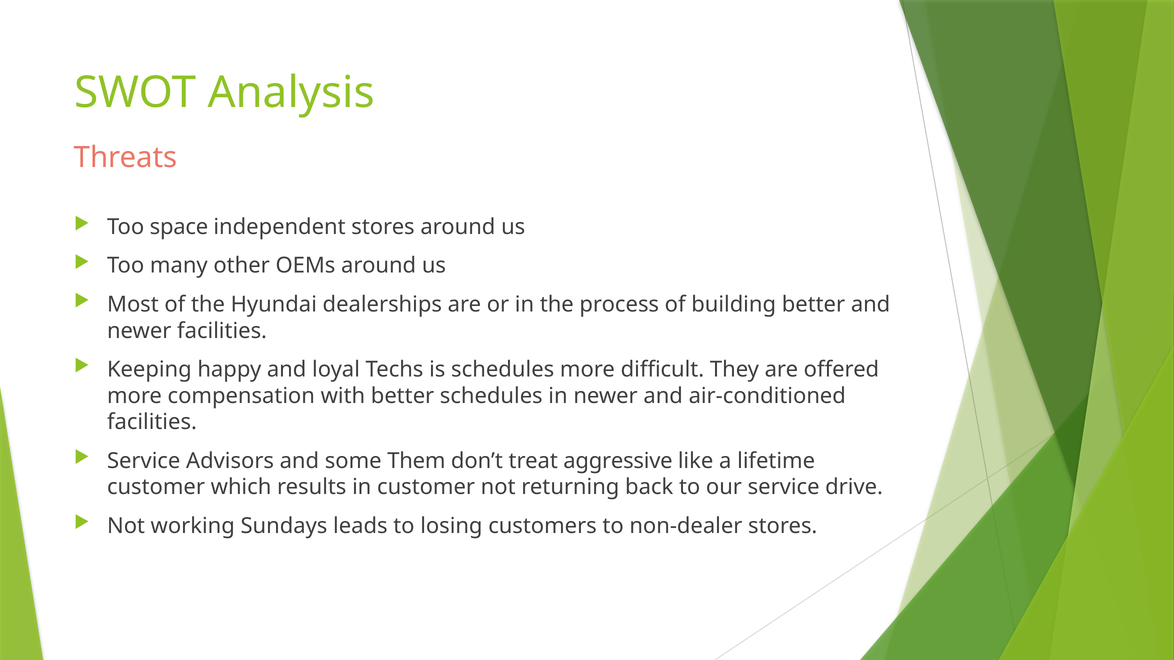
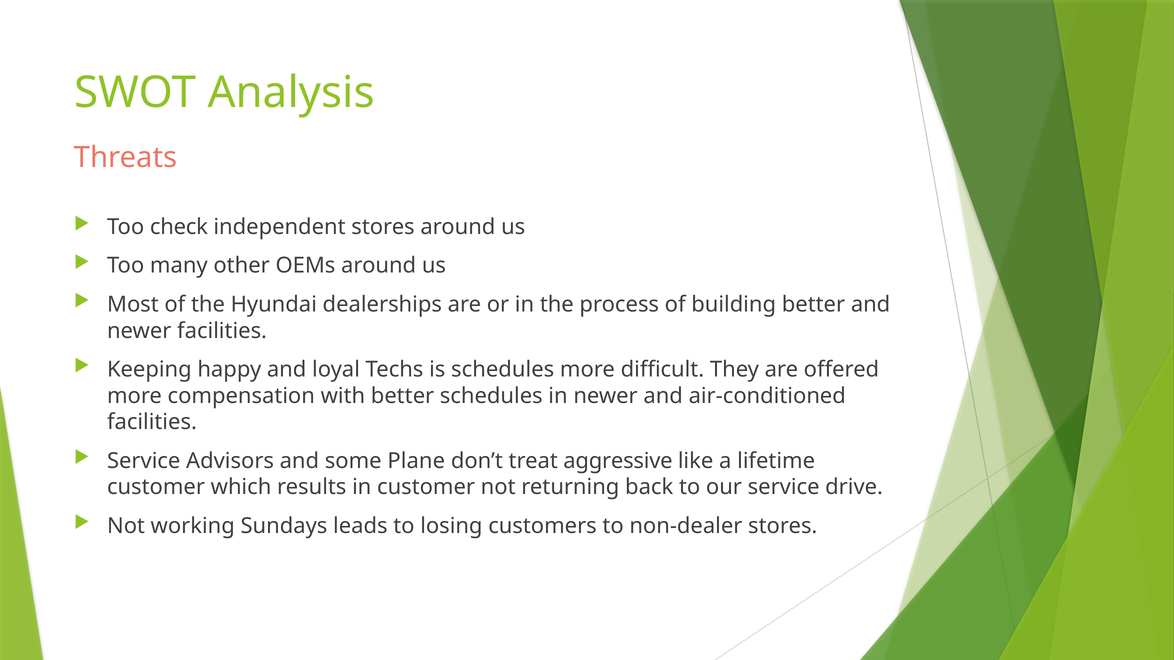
space: space -> check (179, 227)
Them: Them -> Plane (416, 461)
